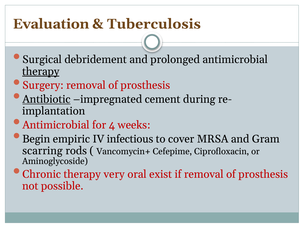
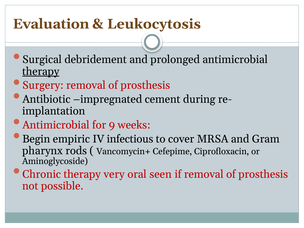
Tuberculosis: Tuberculosis -> Leukocytosis (154, 24)
Antibiotic underline: present -> none (46, 99)
4: 4 -> 9 (112, 125)
scarring: scarring -> pharynx (42, 151)
exist: exist -> seen (161, 174)
